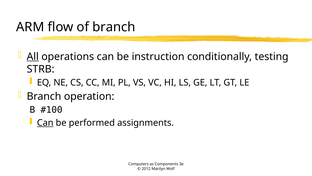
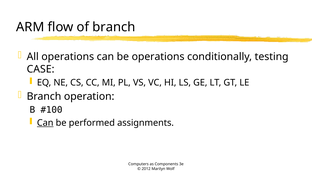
All underline: present -> none (33, 56)
be instruction: instruction -> operations (158, 56)
STRB: STRB -> CASE (41, 69)
